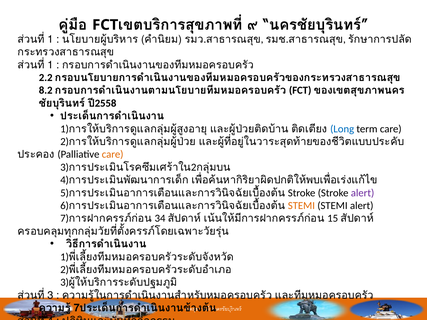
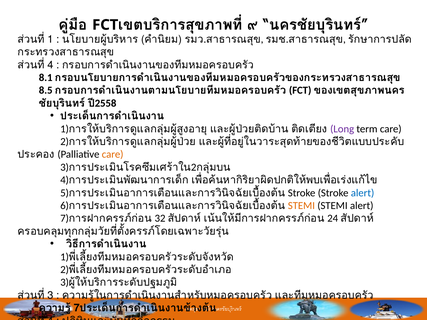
1: 1 -> 4 (50, 65)
2.2: 2.2 -> 8.1 (46, 78)
8.2: 8.2 -> 8.5 (46, 91)
Long colour: blue -> purple (342, 129)
alert colour: purple -> blue (363, 193)
34: 34 -> 32 (160, 219)
15: 15 -> 24 (333, 219)
